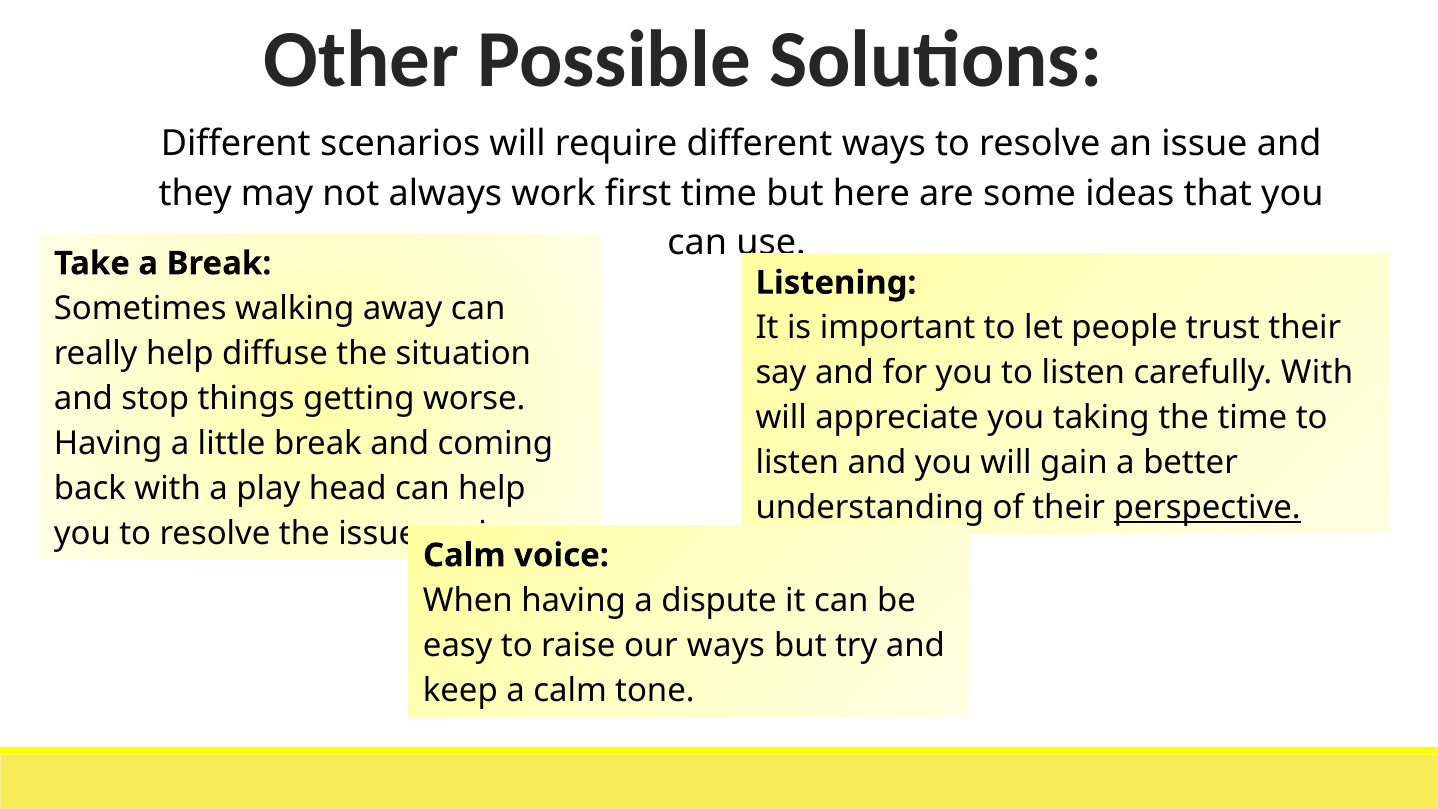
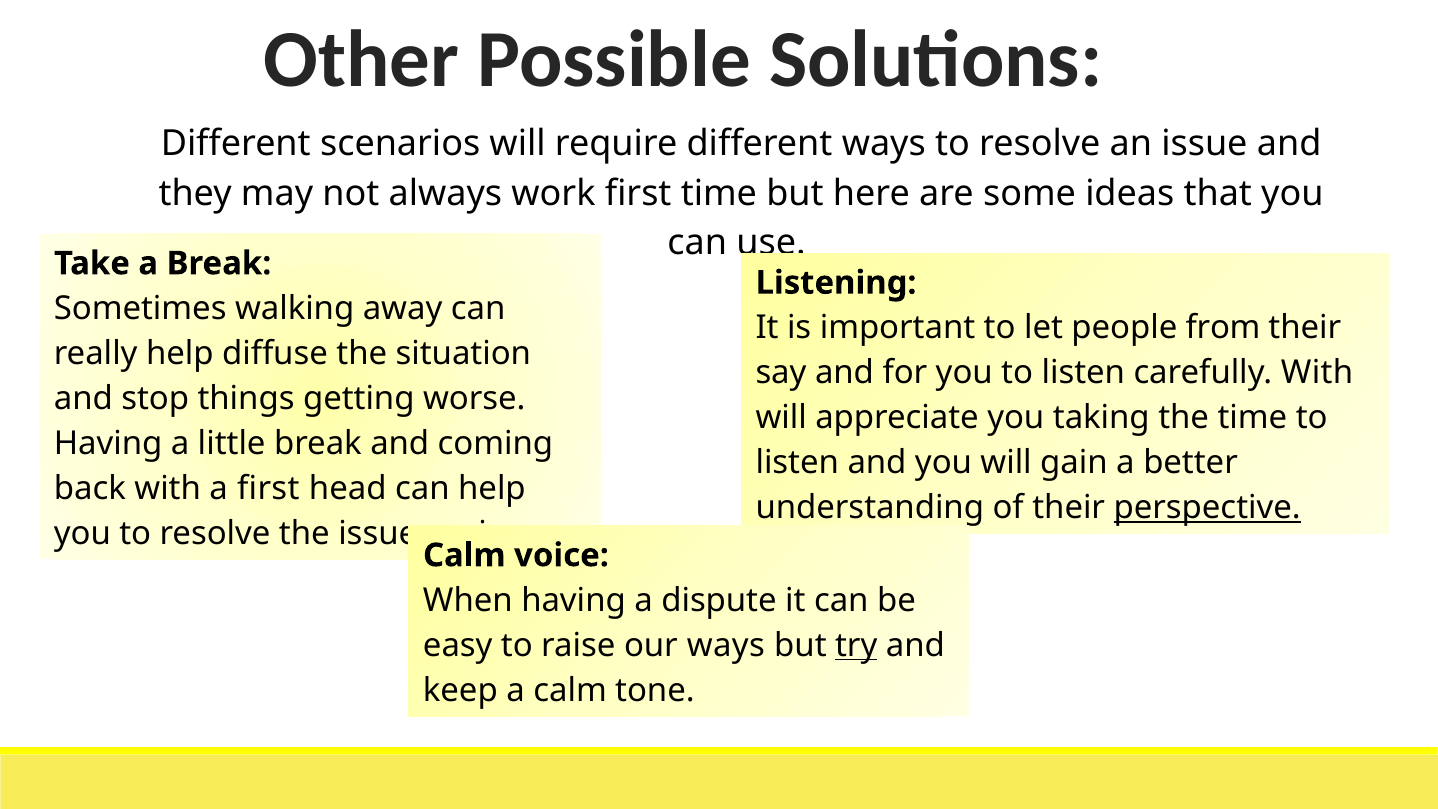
trust: trust -> from (1223, 328)
a play: play -> first (268, 488)
try underline: none -> present (856, 645)
